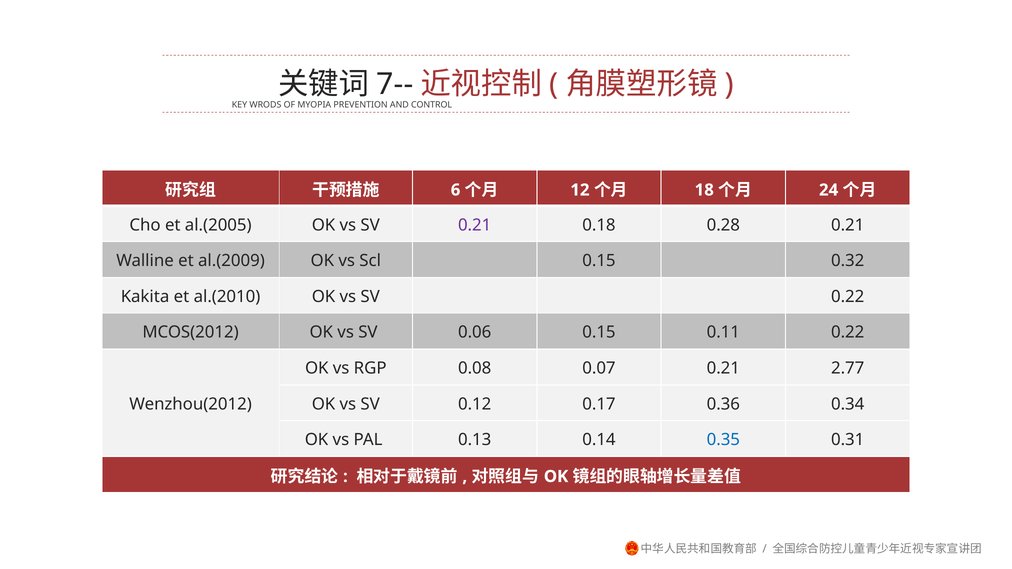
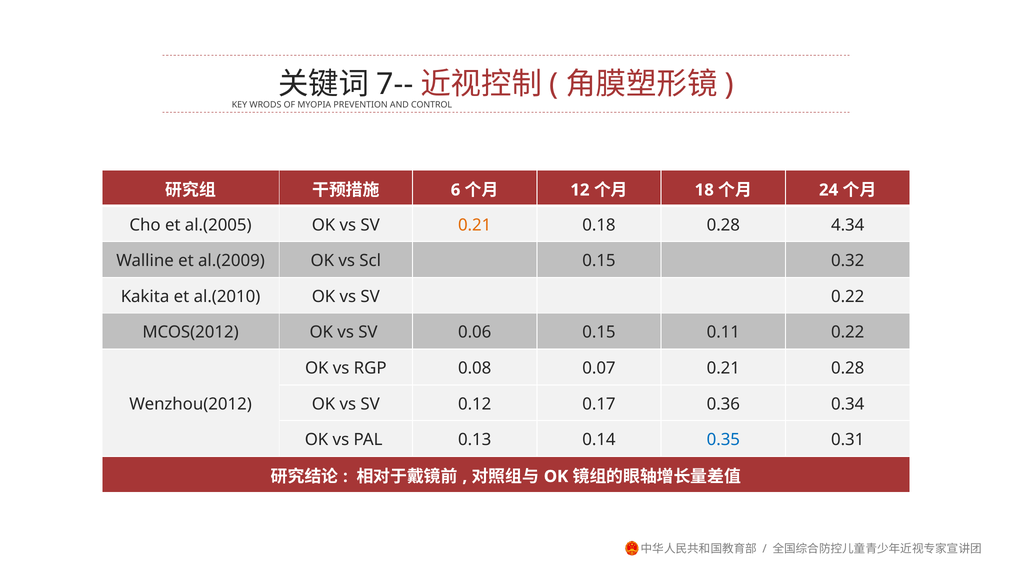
0.21 colour: purple -> orange (475, 225)
0.28 0.21: 0.21 -> 4.34 (848, 225)
0.21 2.77: 2.77 -> 0.28 (848, 368)
